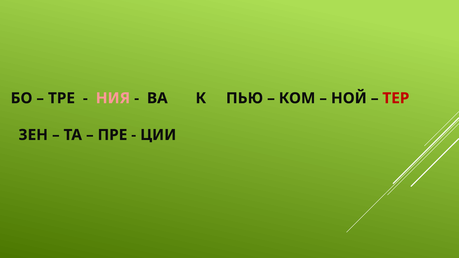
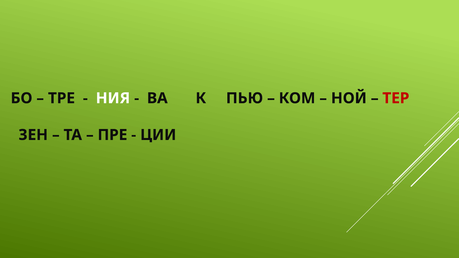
НИЯ colour: pink -> white (113, 98)
